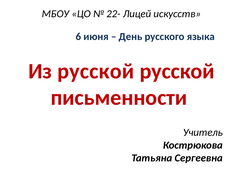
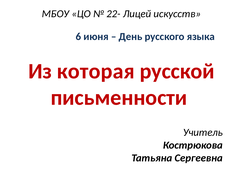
Из русской: русской -> которая (96, 71)
